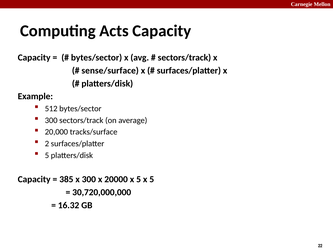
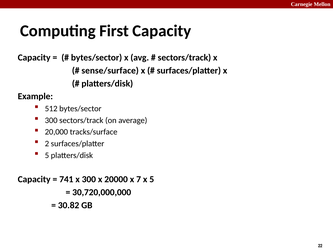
Acts: Acts -> First (114, 31)
385: 385 -> 741 (66, 179)
20000 x 5: 5 -> 7 (139, 179)
16.32: 16.32 -> 30.82 (69, 205)
